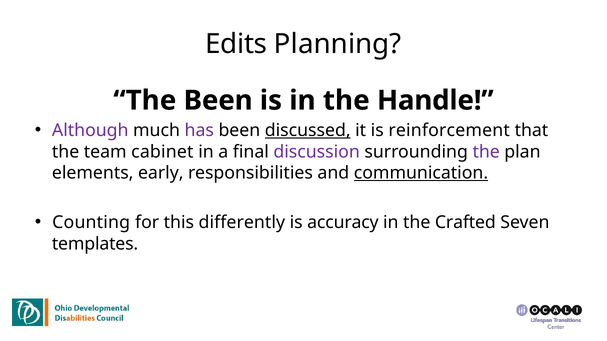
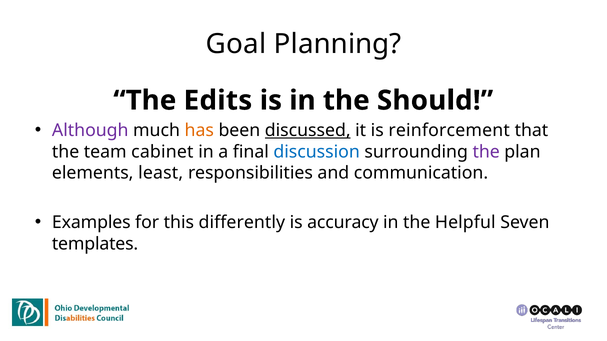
Edits: Edits -> Goal (236, 44)
The Been: Been -> Edits (218, 101)
Handle: Handle -> Should (435, 101)
has colour: purple -> orange (199, 131)
discussion colour: purple -> blue (317, 152)
early: early -> least (161, 173)
communication underline: present -> none (421, 173)
Counting: Counting -> Examples (91, 223)
Crafted: Crafted -> Helpful (465, 223)
